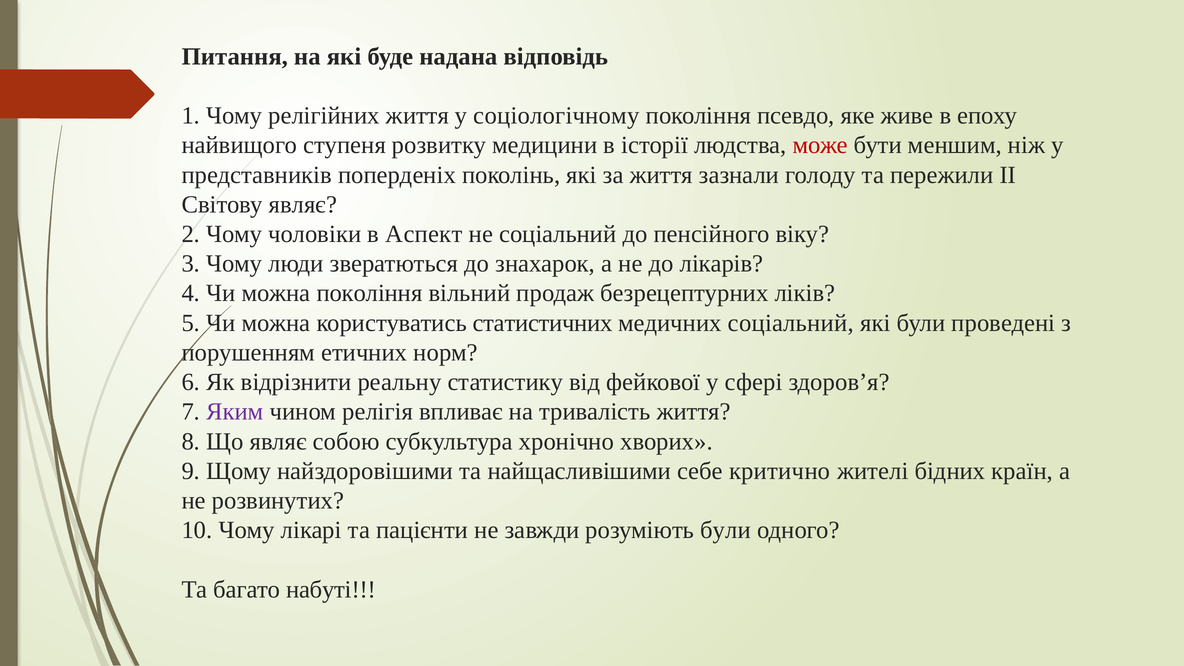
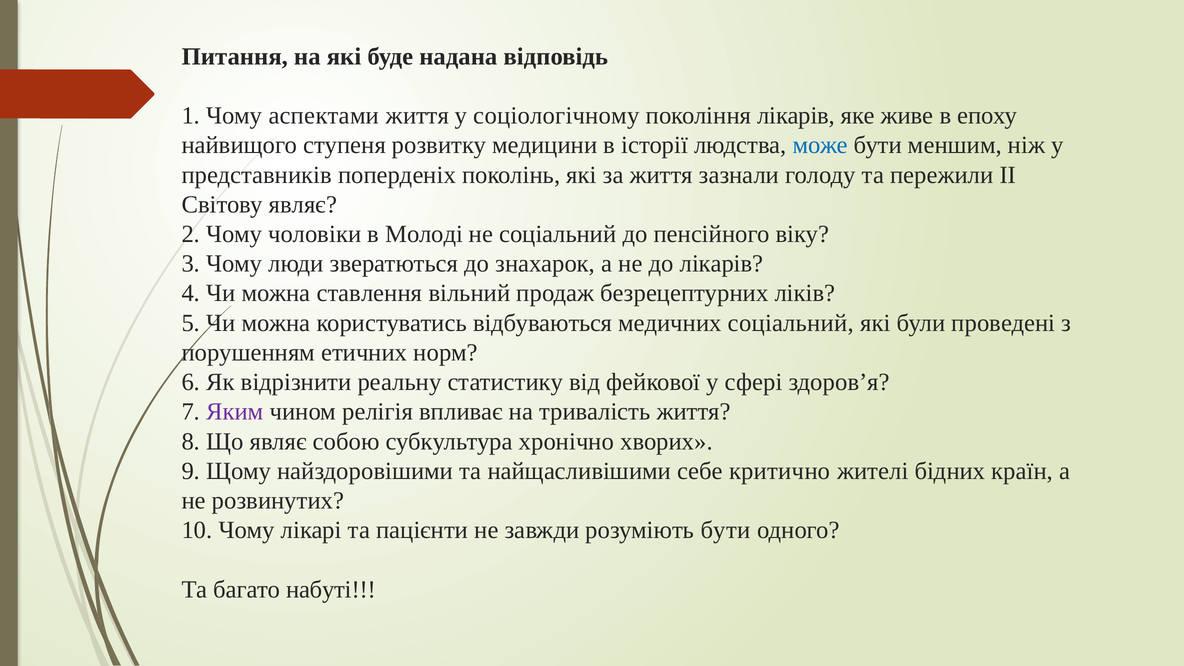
релігійних: релігійних -> аспектами (324, 116)
покоління псевдо: псевдо -> лікарів (796, 116)
може colour: red -> blue (820, 145)
Аспект: Аспект -> Молоді (424, 234)
можна покоління: покоління -> ставлення (369, 293)
статистичних: статистичних -> відбуваються (543, 323)
розуміють були: були -> бути (725, 530)
